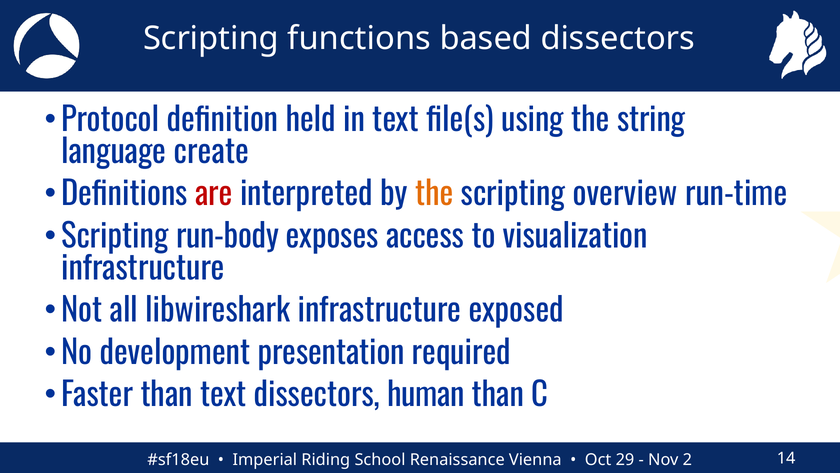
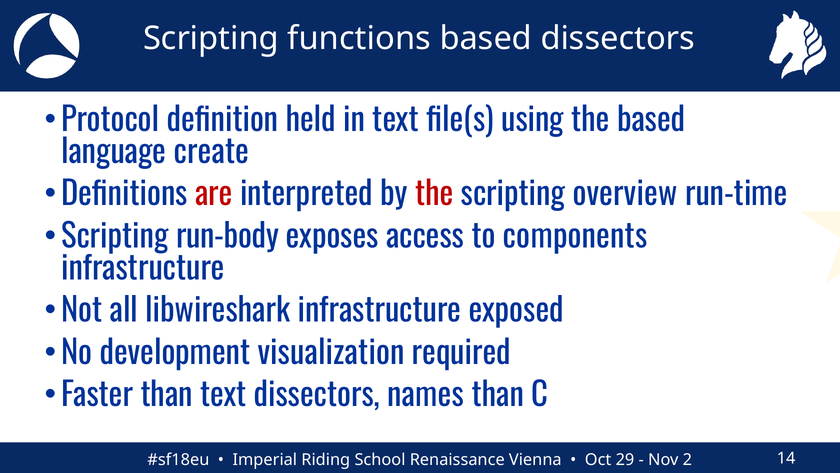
the string: string -> based (651, 120)
the colour: orange -> red (434, 194)
visualization: visualization -> components (575, 237)
presentation: presentation -> visualization (331, 353)
human: human -> names (426, 395)
